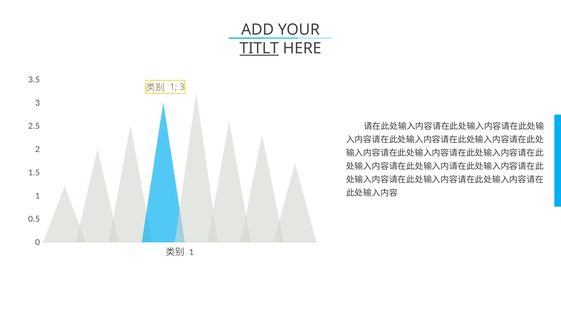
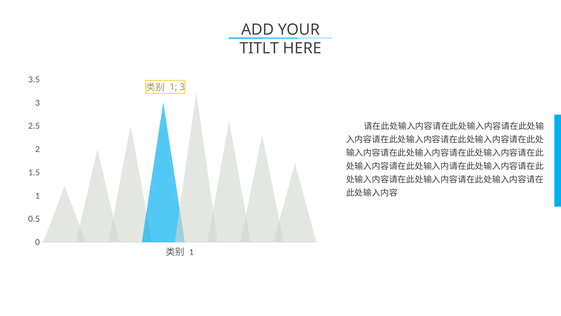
TITLT underline: present -> none (259, 48)
